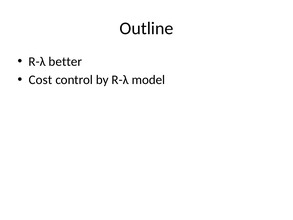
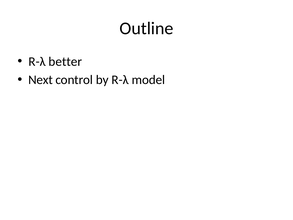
Cost: Cost -> Next (41, 80)
